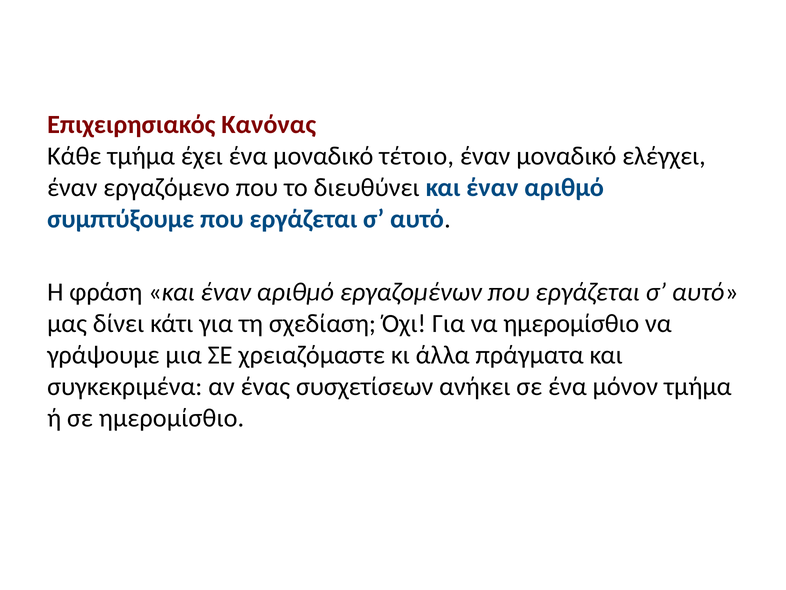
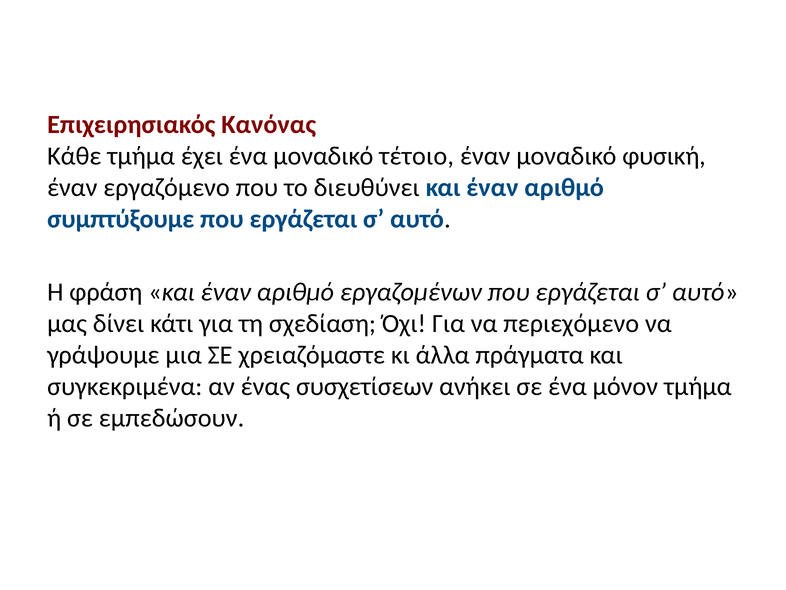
ελέγχει: ελέγχει -> φυσική (664, 156)
να ημερομίσθιο: ημερομίσθιο -> περιεχόμενο (571, 323)
σε ημερομίσθιο: ημερομίσθιο -> εμπεδώσουν (172, 418)
